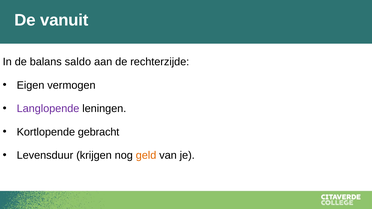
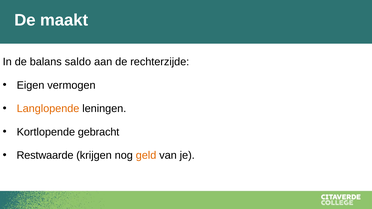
vanuit: vanuit -> maakt (64, 20)
Langlopende colour: purple -> orange (48, 109)
Levensduur: Levensduur -> Restwaarde (45, 156)
